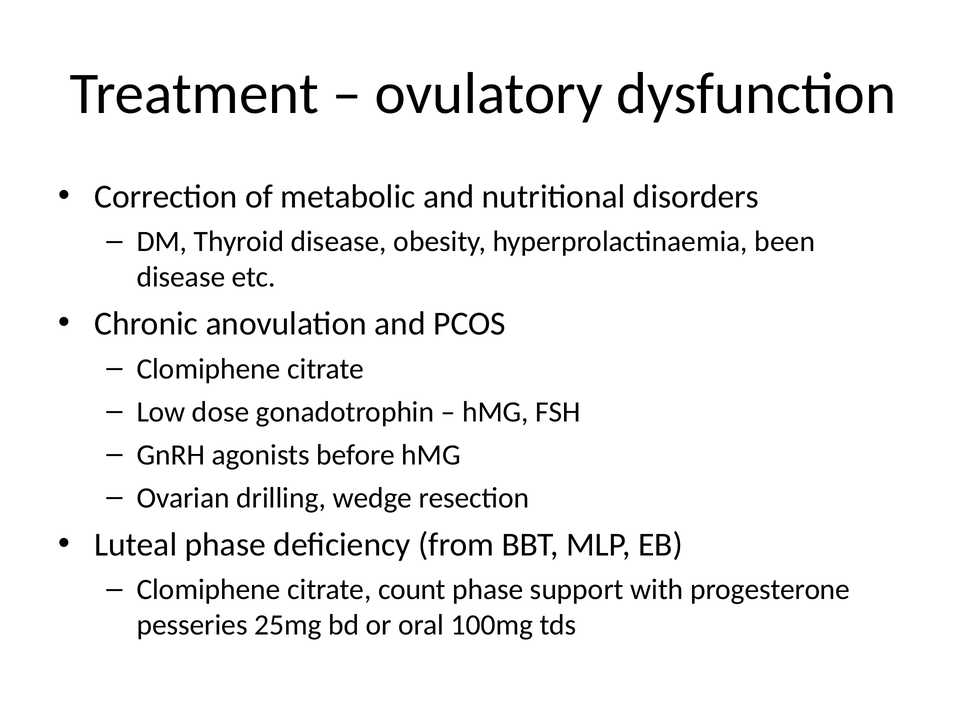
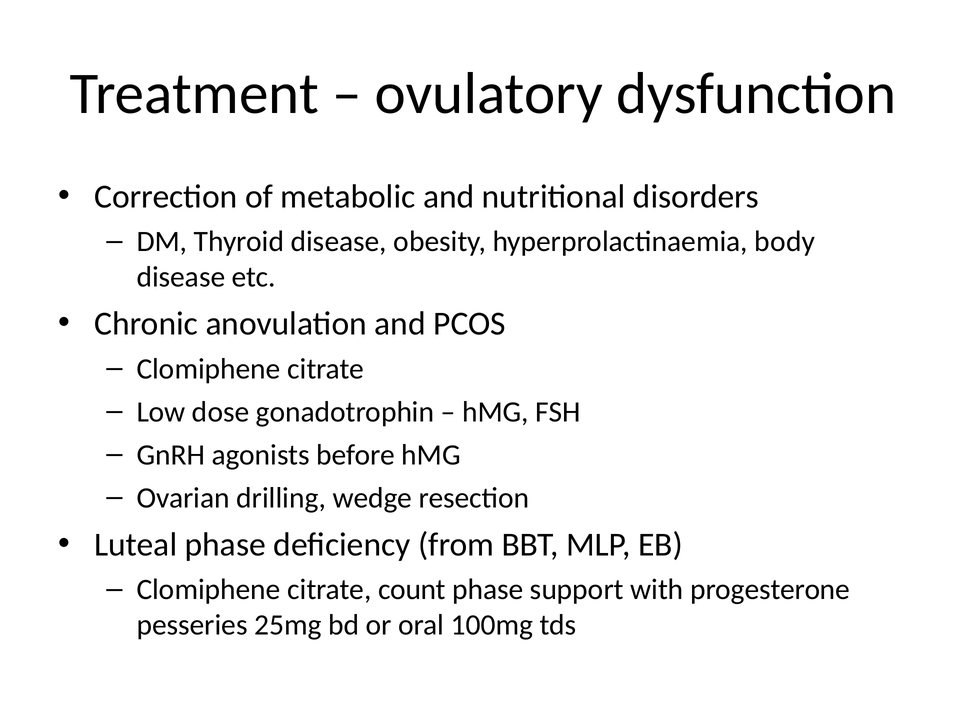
been: been -> body (785, 242)
